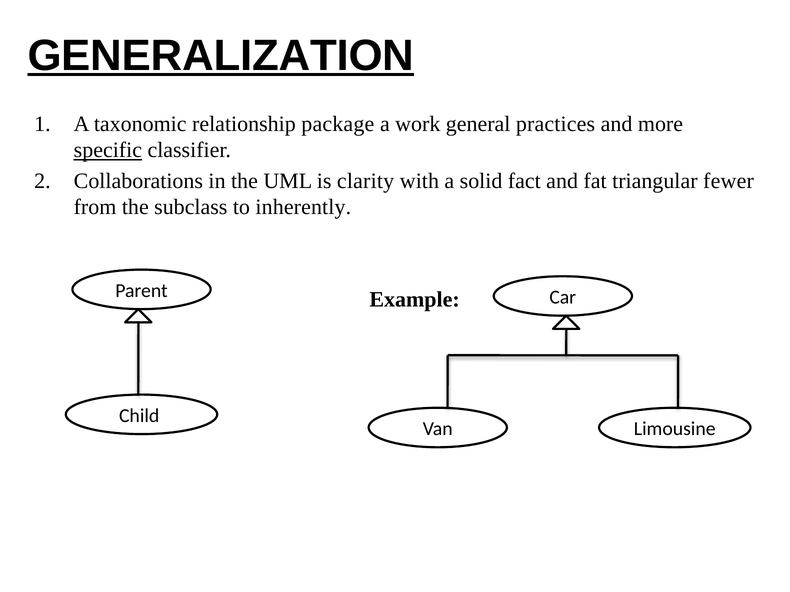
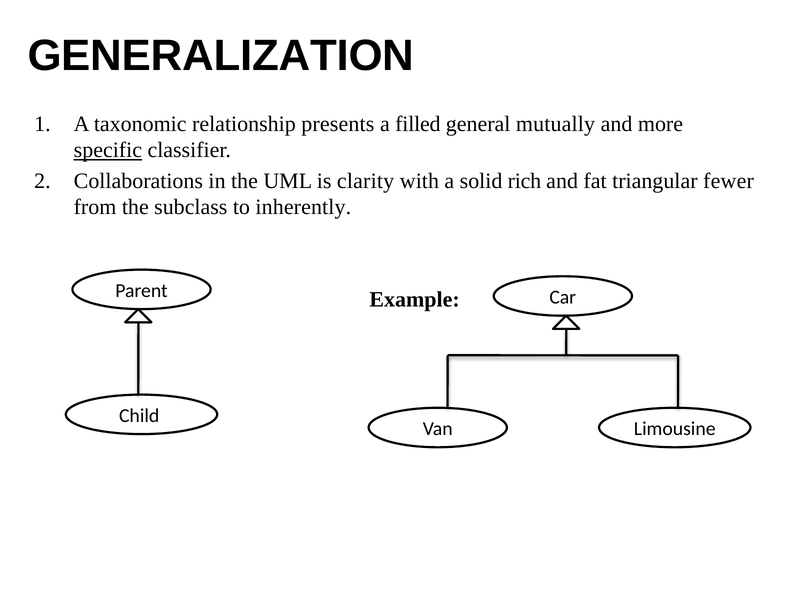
GENERALIZATION underline: present -> none (221, 56)
package: package -> presents (338, 124)
work: work -> filled (418, 124)
practices: practices -> mutually (556, 124)
fact: fact -> rich (524, 181)
